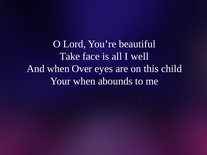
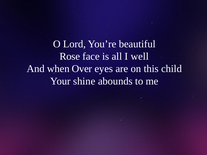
Take: Take -> Rose (70, 56)
Your when: when -> shine (84, 81)
